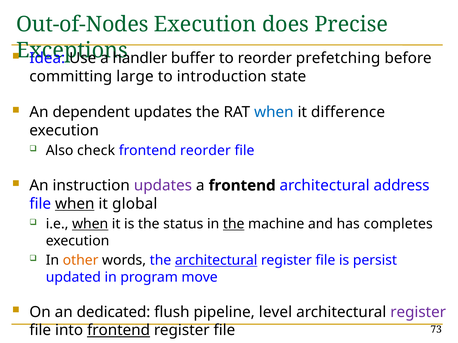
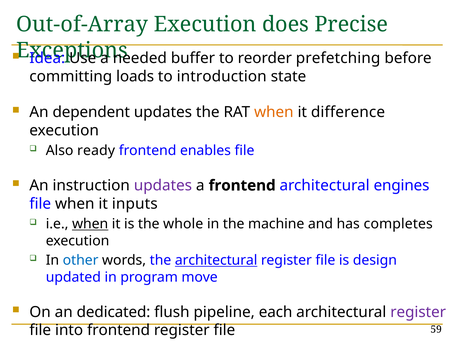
Out-of-Nodes: Out-of-Nodes -> Out-of-Array (82, 24)
handler: handler -> needed (140, 58)
large: large -> loads (135, 77)
when colour: blue -> orange (274, 112)
check: check -> ready (96, 151)
frontend reorder: reorder -> enables (205, 151)
address: address -> engines (402, 186)
when underline: present -> none (75, 204)
global: global -> inputs (135, 204)
status: status -> whole (183, 224)
the underline: present -> none (234, 224)
other colour: orange -> blue (81, 261)
persist: persist -> design (375, 261)
level: level -> each (276, 312)
frontend underline: present -> none (119, 331)
73: 73 -> 59 (436, 330)
